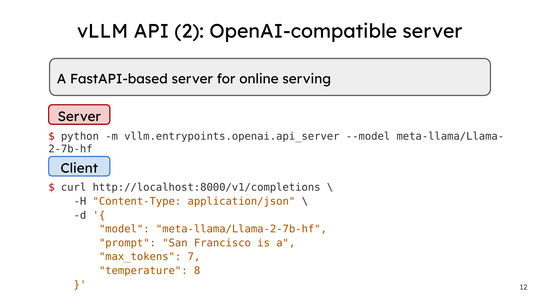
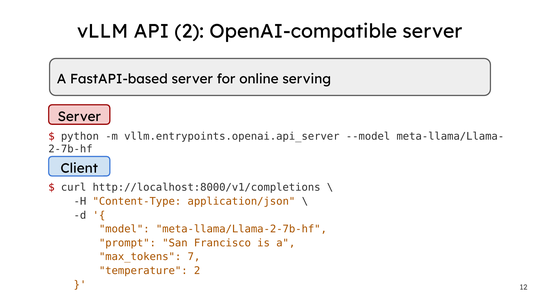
temperature 8: 8 -> 2 (197, 270)
